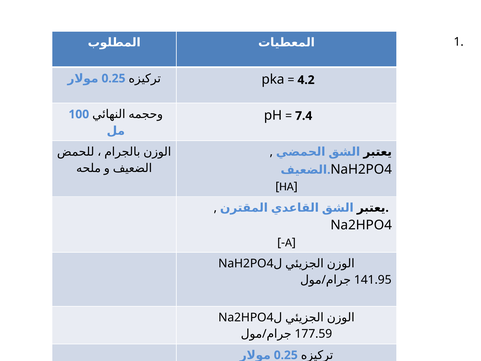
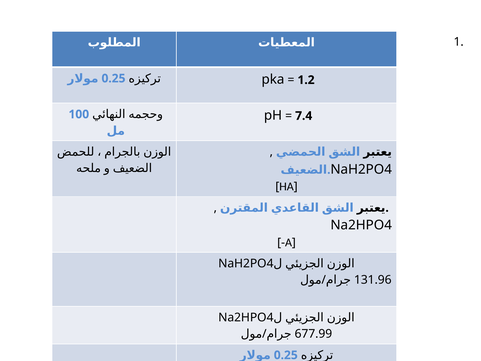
4.2: 4.2 -> 1.2 (306, 80)
141.95: 141.95 -> 131.96 (373, 280)
177.59: 177.59 -> 677.99 (313, 334)
